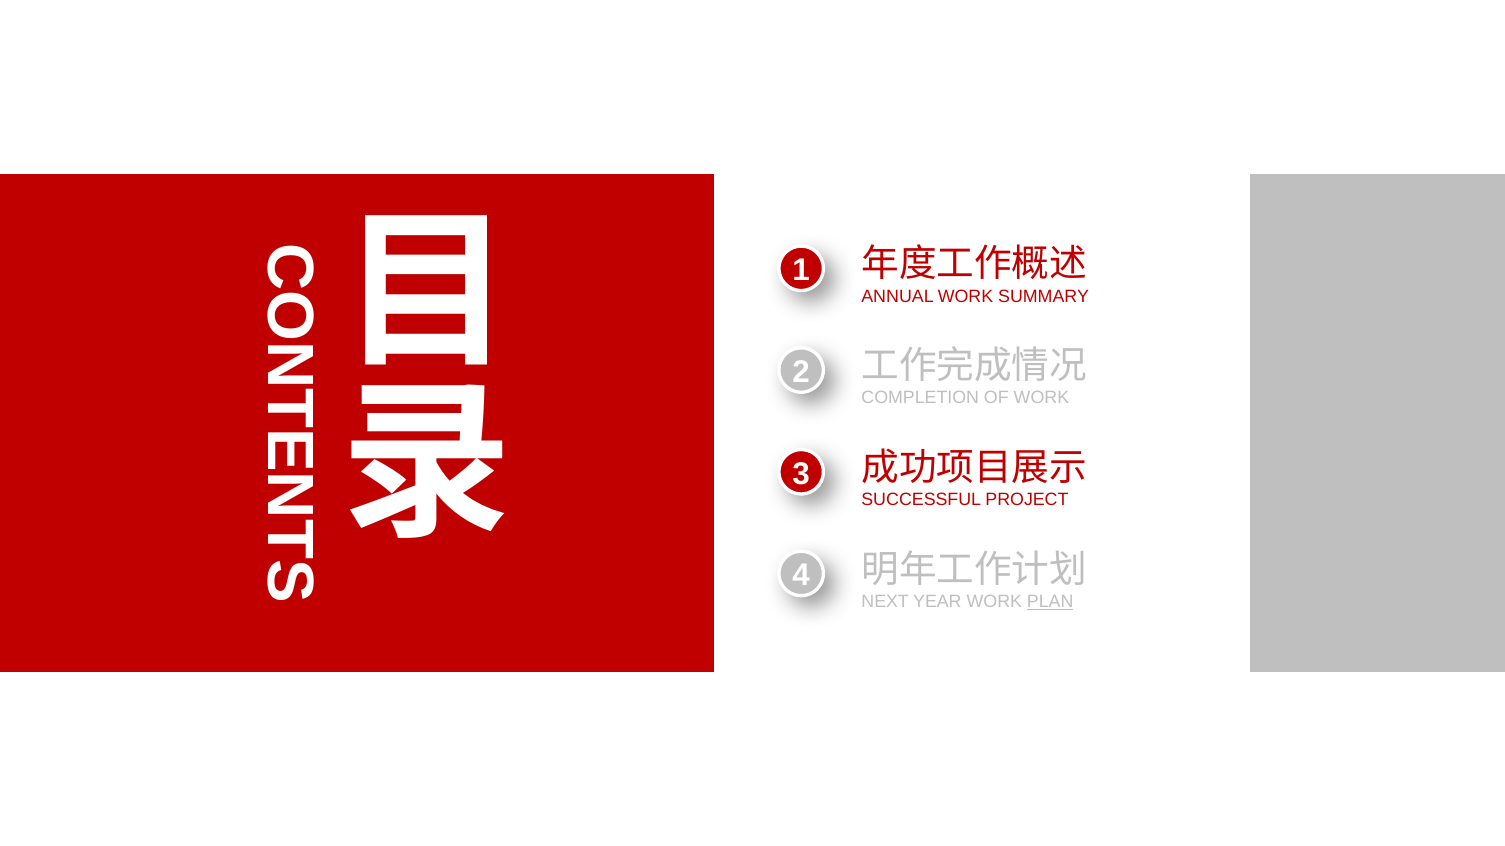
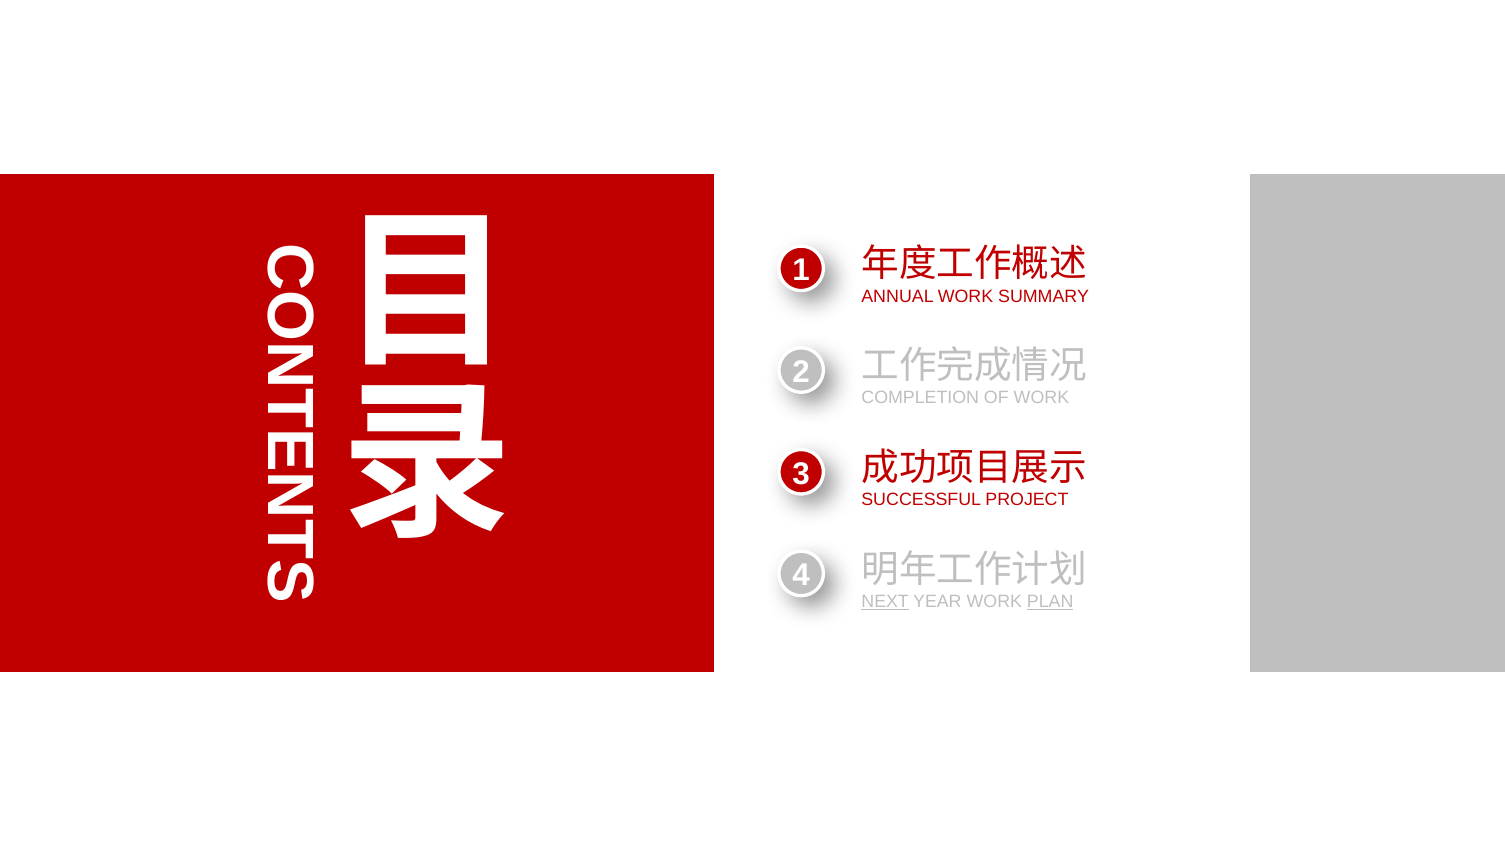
NEXT underline: none -> present (885, 602)
